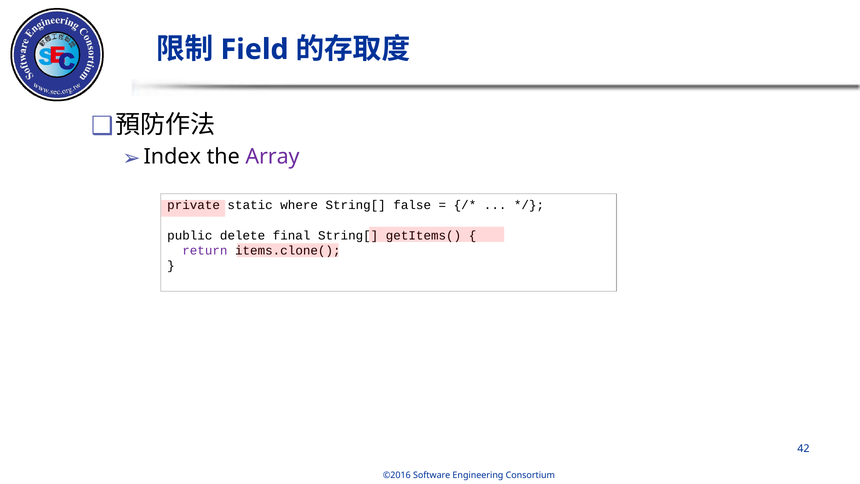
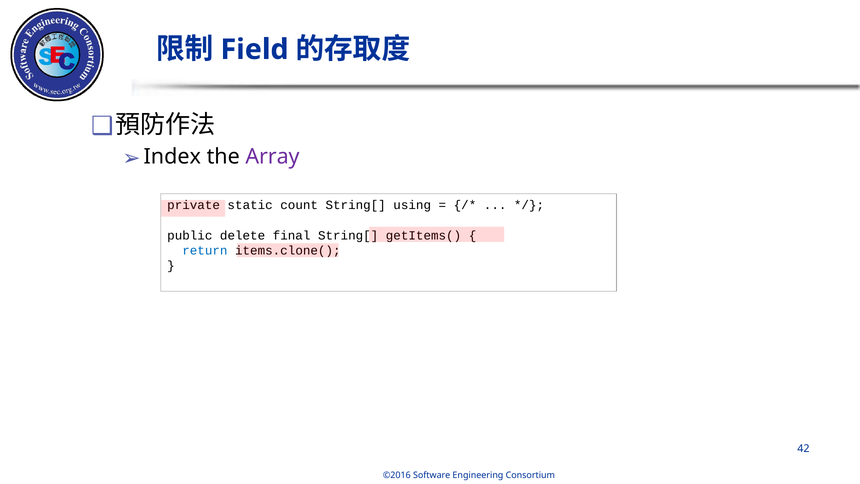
where: where -> count (299, 205)
false: false -> using (412, 205)
return colour: purple -> blue (205, 250)
